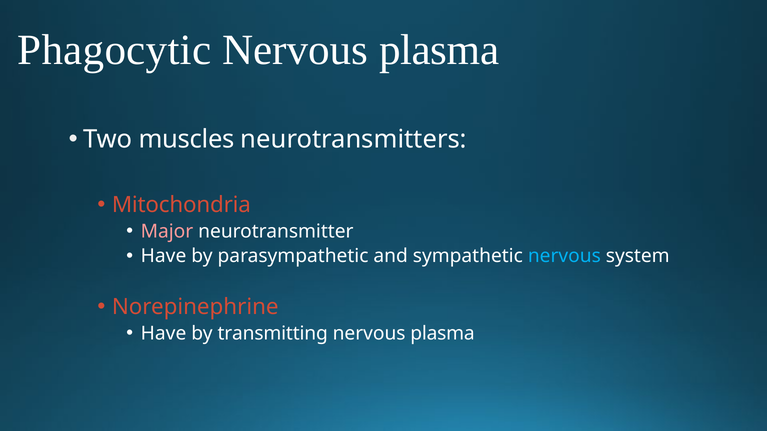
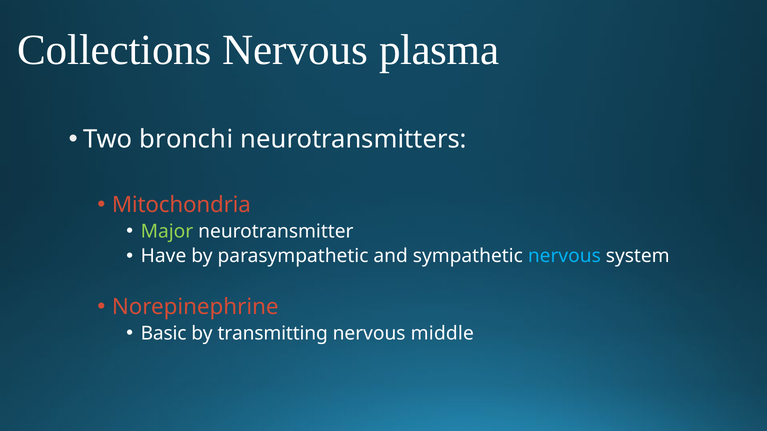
Phagocytic: Phagocytic -> Collections (114, 50)
muscles: muscles -> bronchi (186, 140)
Major colour: pink -> light green (167, 232)
Have: Have -> Basic (164, 334)
plasma: plasma -> middle (442, 334)
